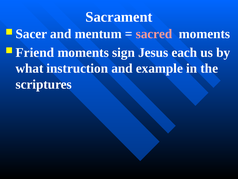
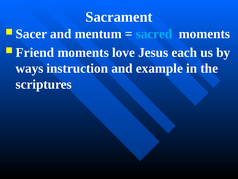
sacred colour: pink -> light blue (154, 34)
sign: sign -> love (124, 52)
what: what -> ways (30, 68)
